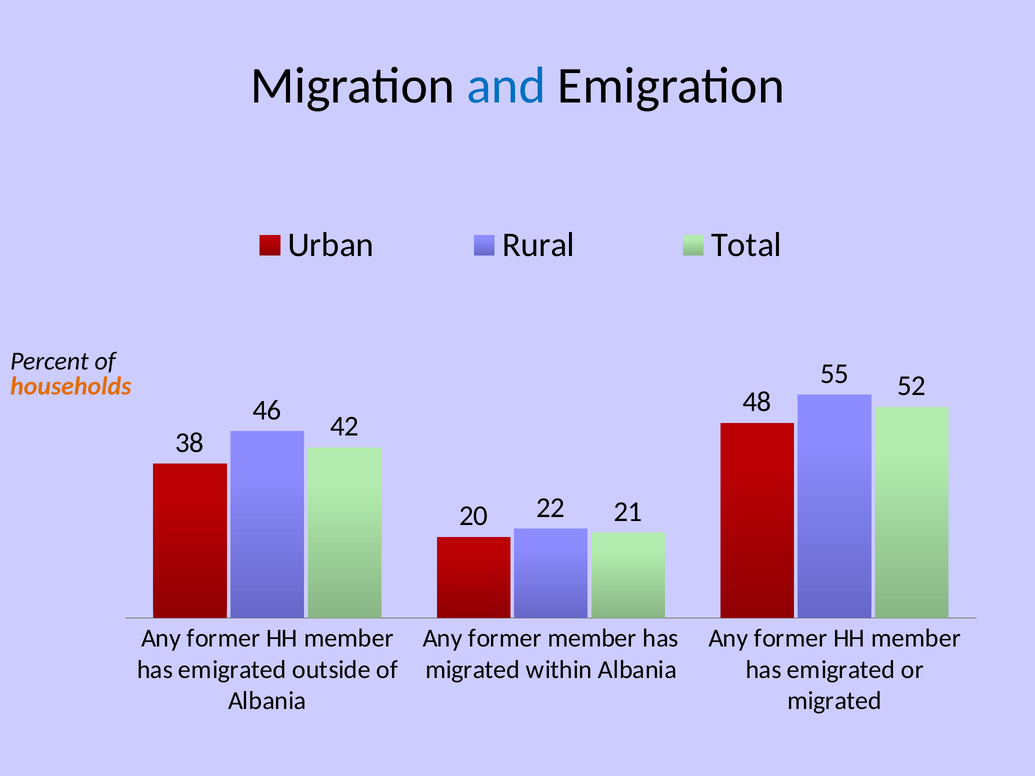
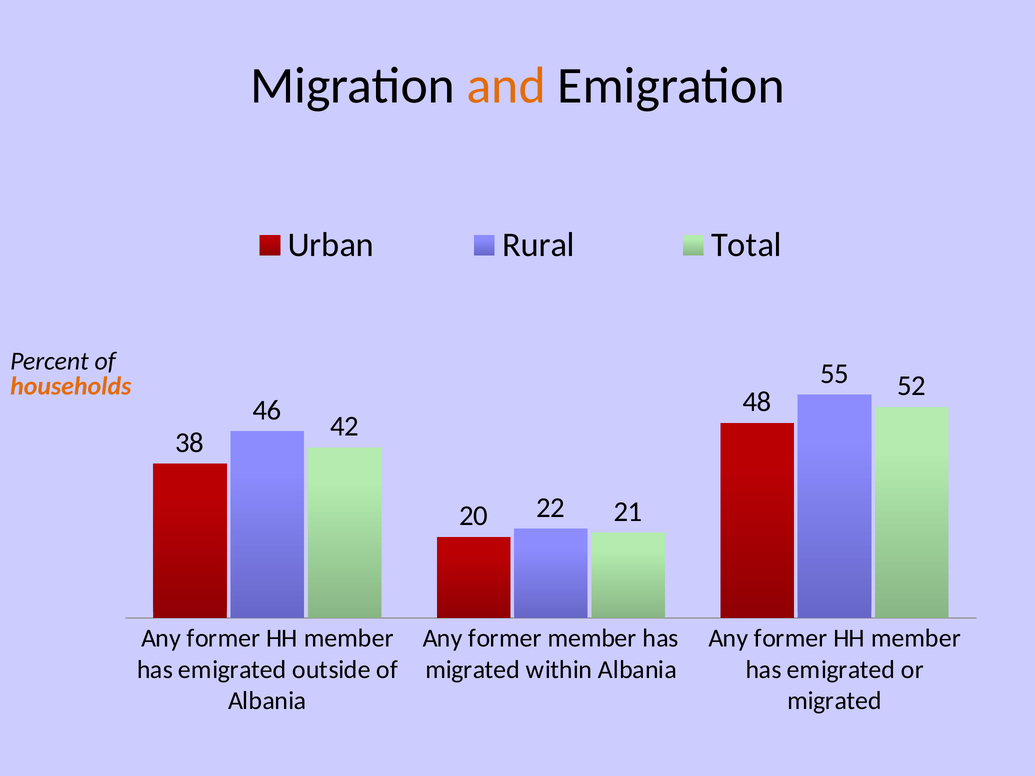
and colour: blue -> orange (506, 86)
